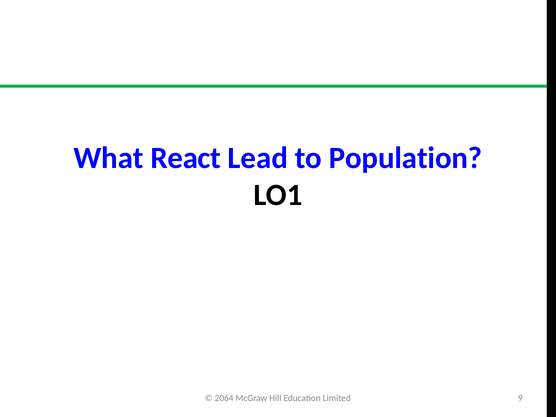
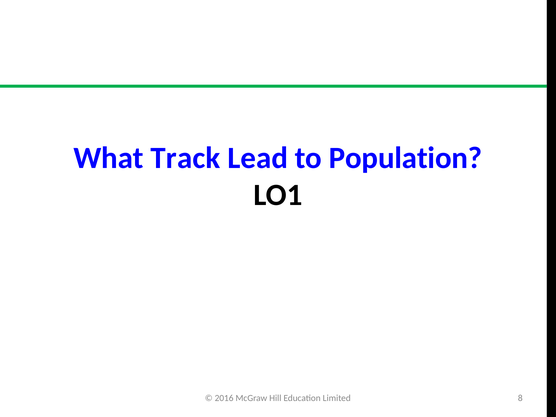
React: React -> Track (185, 158)
2064: 2064 -> 2016 (224, 398)
9: 9 -> 8 (520, 398)
